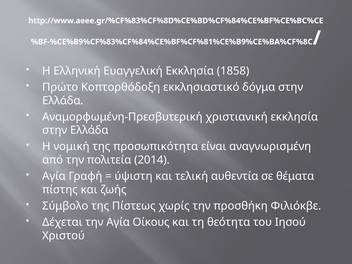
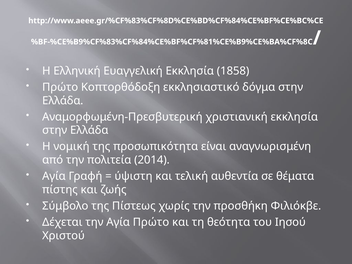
Αγία Οίκους: Οίκους -> Πρώτο (151, 222)
